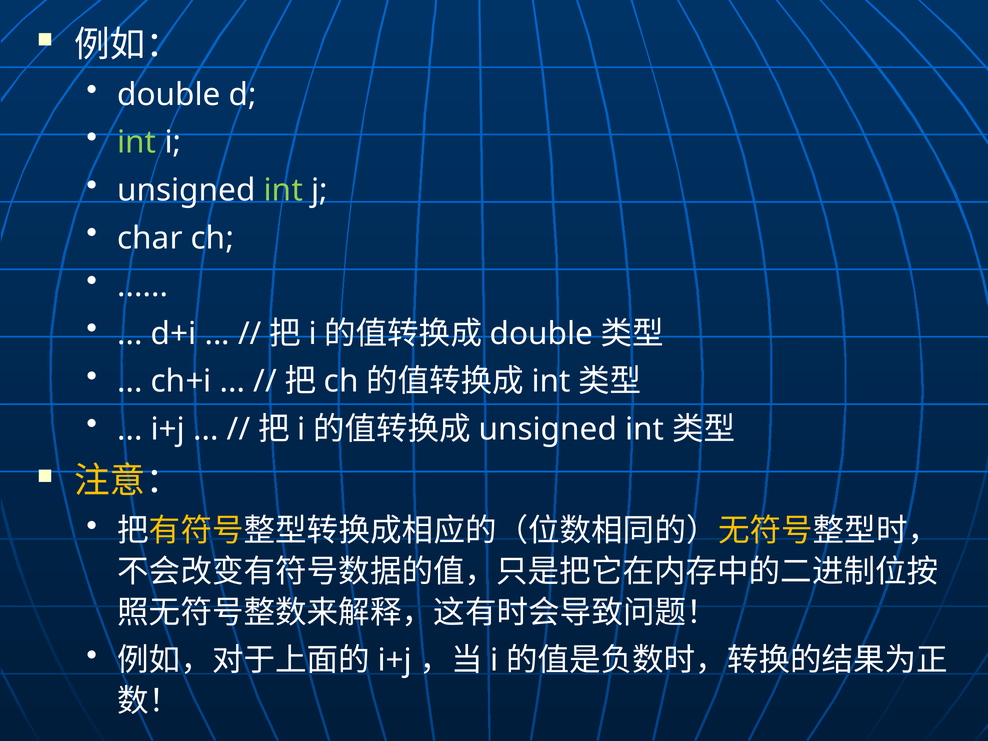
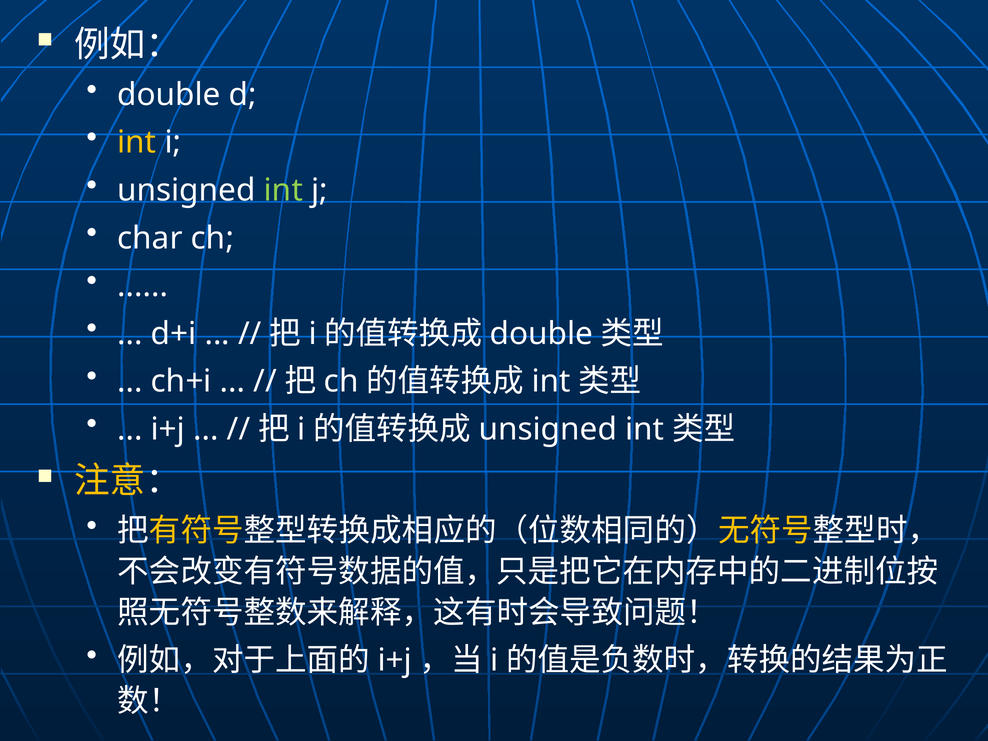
int colour: light green -> yellow (137, 143)
